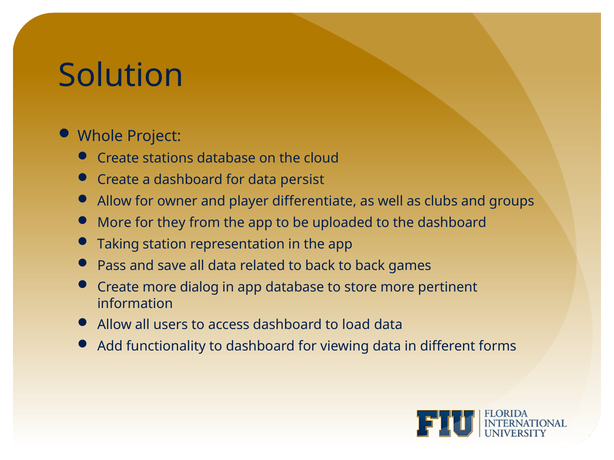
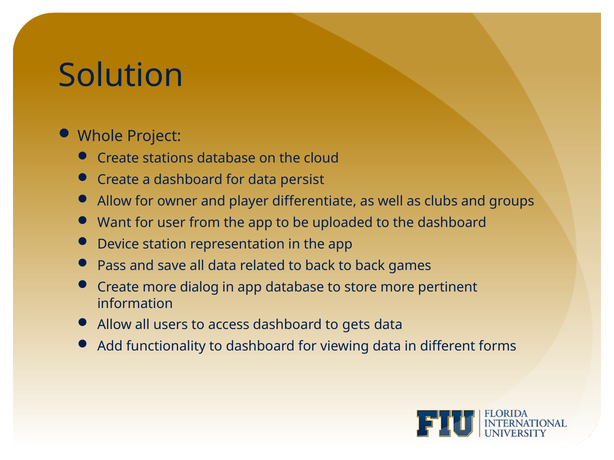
More: More -> Want (114, 223)
they: they -> user (171, 223)
Taking: Taking -> Device (118, 245)
load: load -> gets (356, 325)
